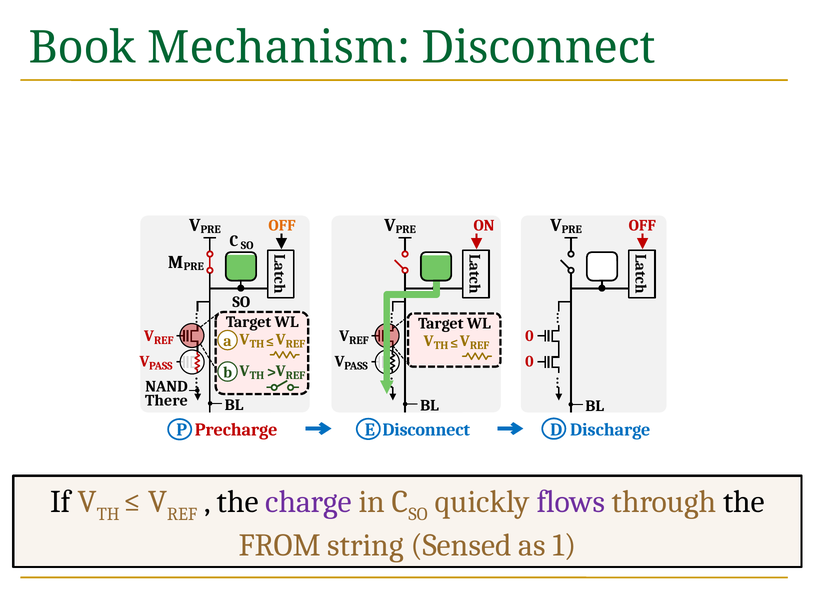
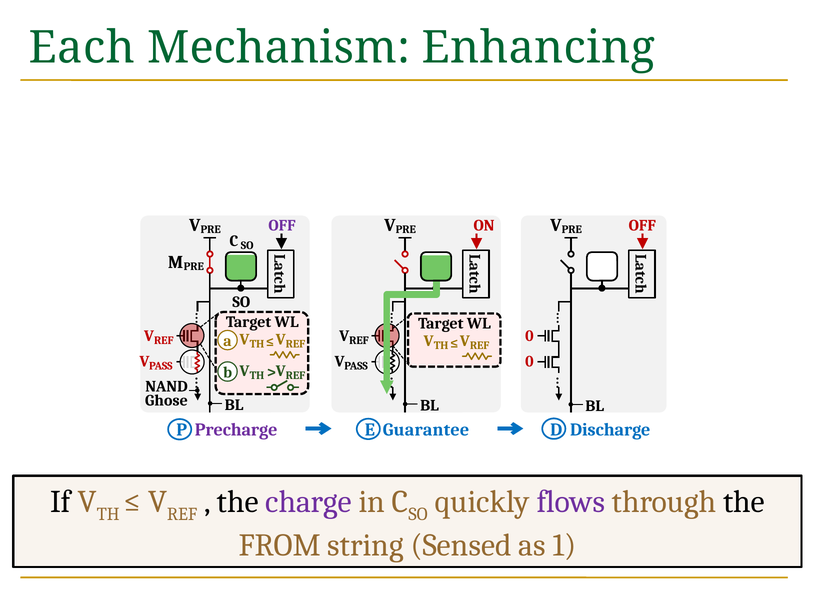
Book: Book -> Each (82, 48)
Mechanism Disconnect: Disconnect -> Enhancing (538, 48)
OFF colour: orange -> purple (282, 226)
There: There -> Ghose (166, 401)
Precharge colour: red -> purple (236, 430)
E Disconnect: Disconnect -> Guarantee (426, 430)
